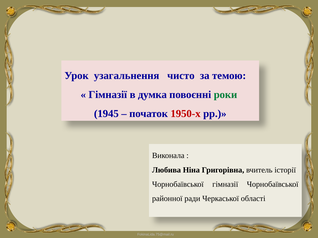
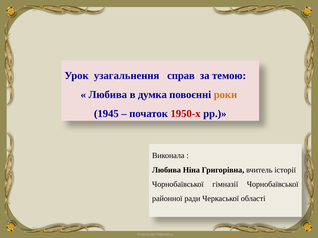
чисто: чисто -> справ (181, 76)
Гімназії: Гімназії -> Любива (108, 95)
роки colour: green -> orange (225, 95)
